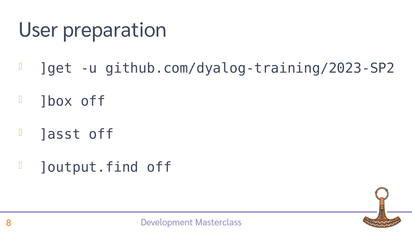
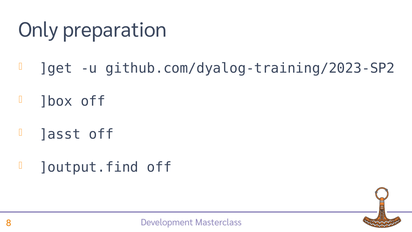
User: User -> Only (38, 30)
